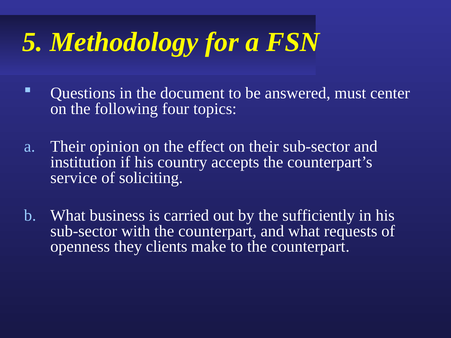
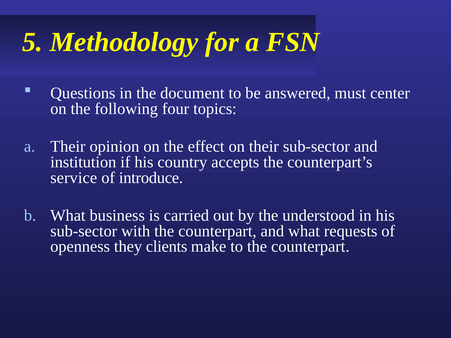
soliciting: soliciting -> introduce (151, 178)
sufficiently: sufficiently -> understood (319, 216)
